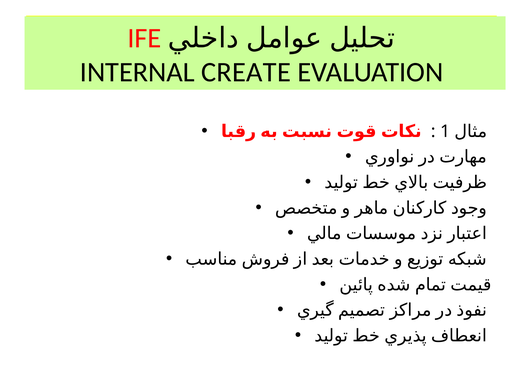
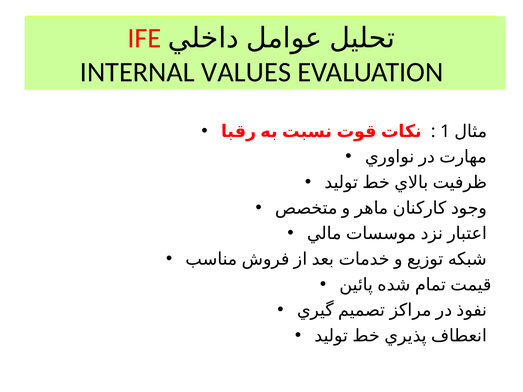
CREATE: CREATE -> VALUES (246, 72)
